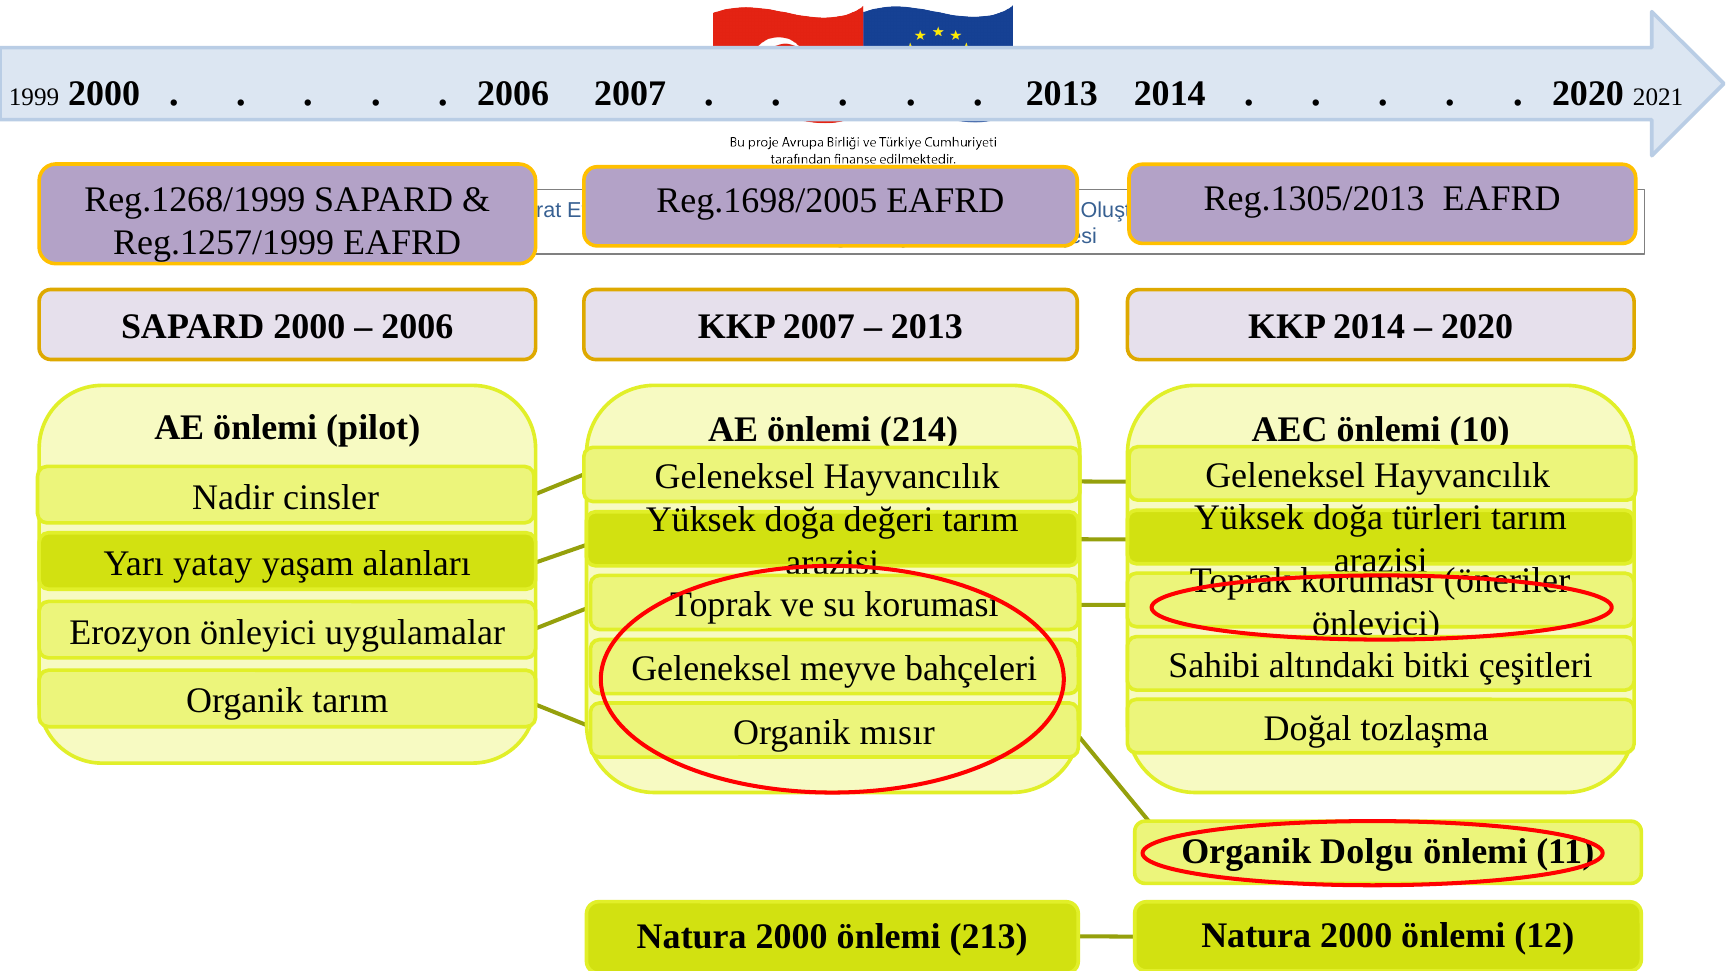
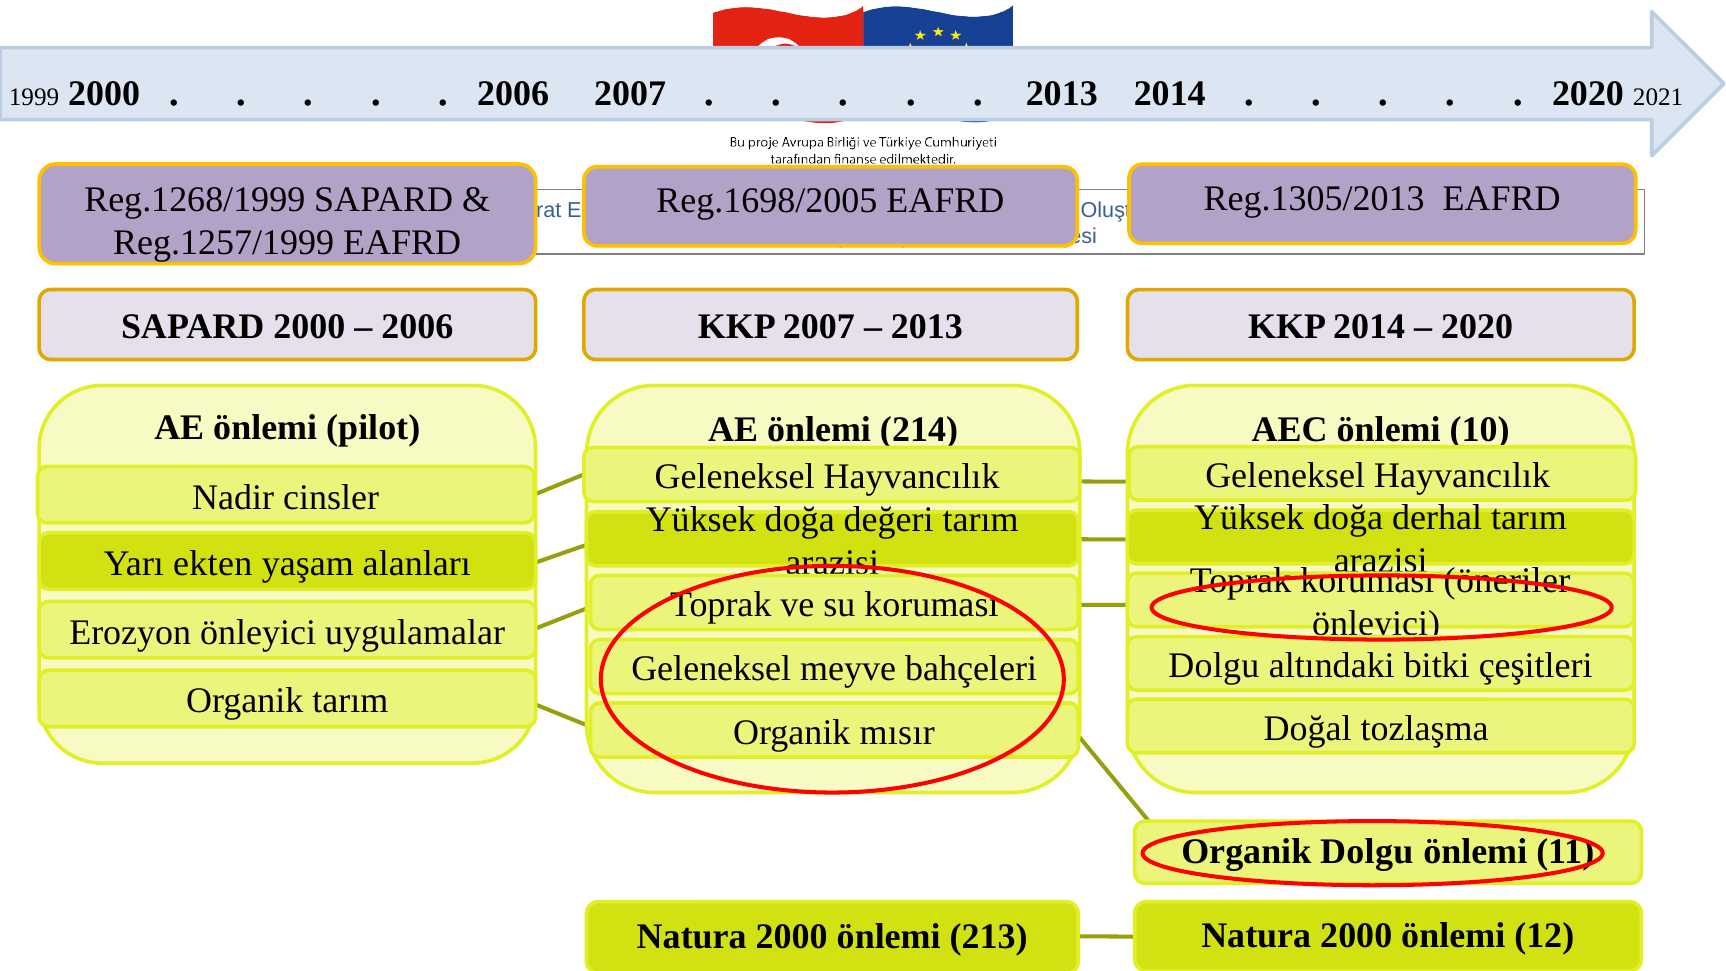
türleri: türleri -> derhal (1437, 518)
yatay: yatay -> ekten (213, 563)
Sahibi: Sahibi -> Dolgu (1214, 666)
